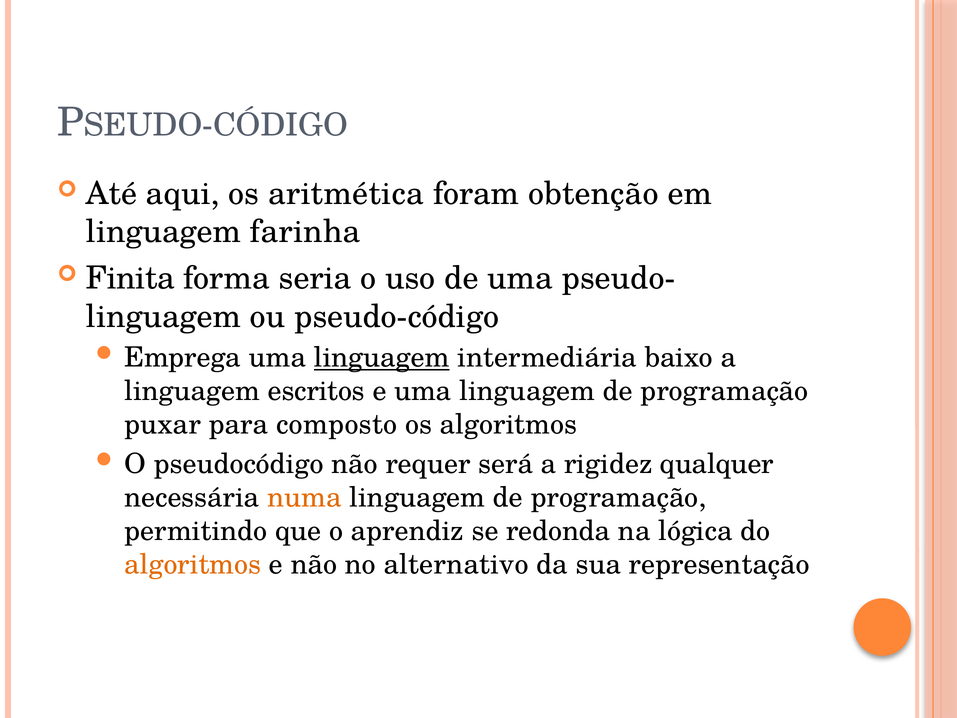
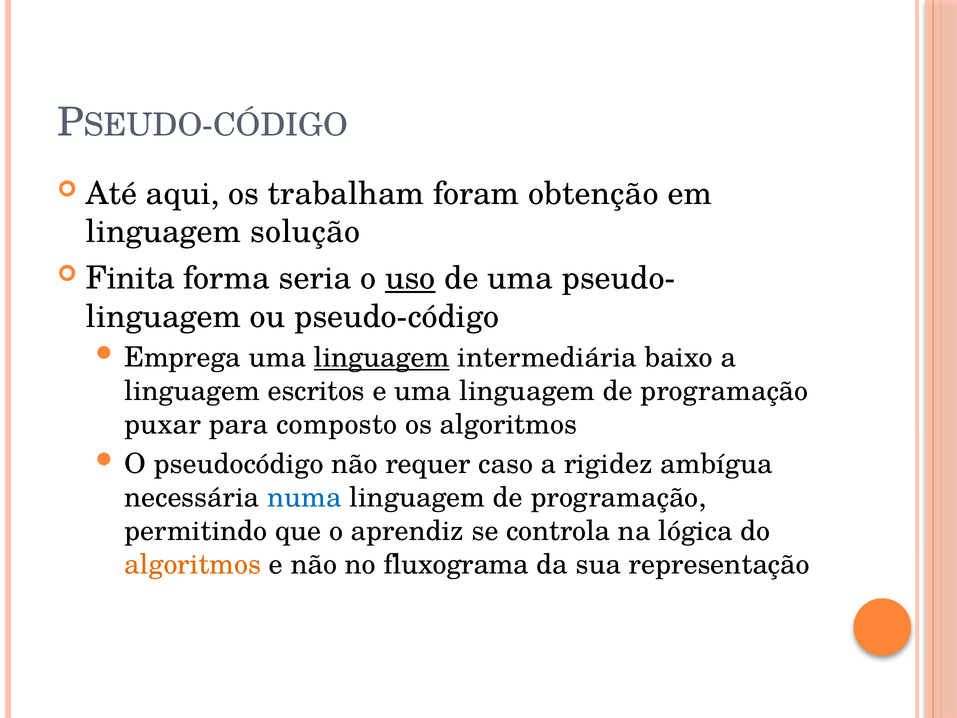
aritmética: aritmética -> trabalham (346, 194)
farinha: farinha -> solução (305, 232)
uso underline: none -> present (410, 278)
será: será -> caso (506, 464)
qualquer: qualquer -> ambígua (717, 464)
numa colour: orange -> blue (304, 497)
redonda: redonda -> controla (558, 531)
alternativo: alternativo -> fluxograma (456, 564)
